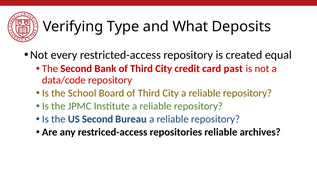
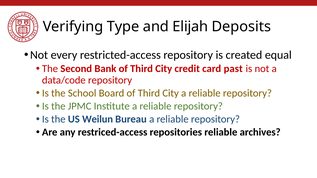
What: What -> Elijah (190, 27)
US Second: Second -> Weilun (98, 119)
